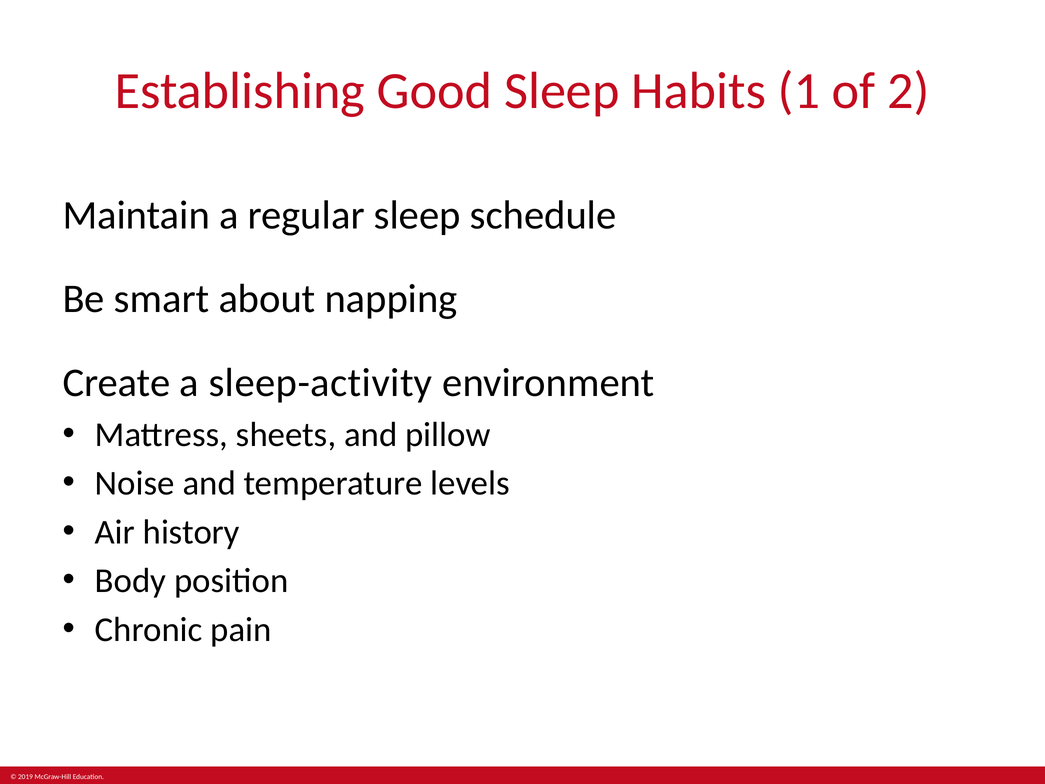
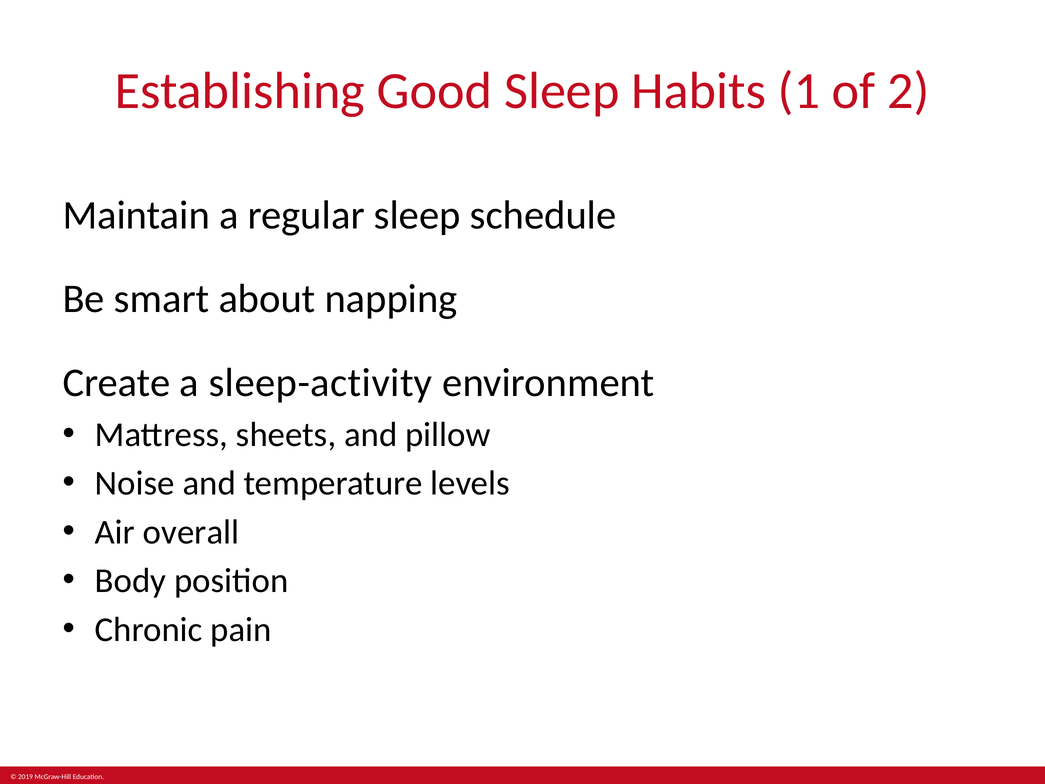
history: history -> overall (191, 532)
